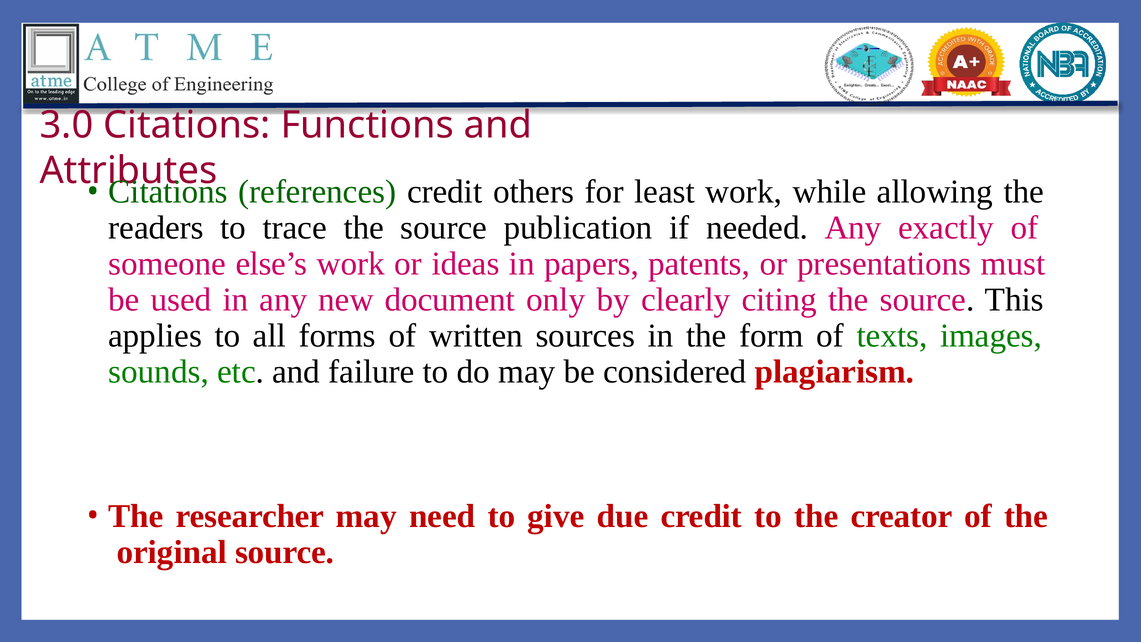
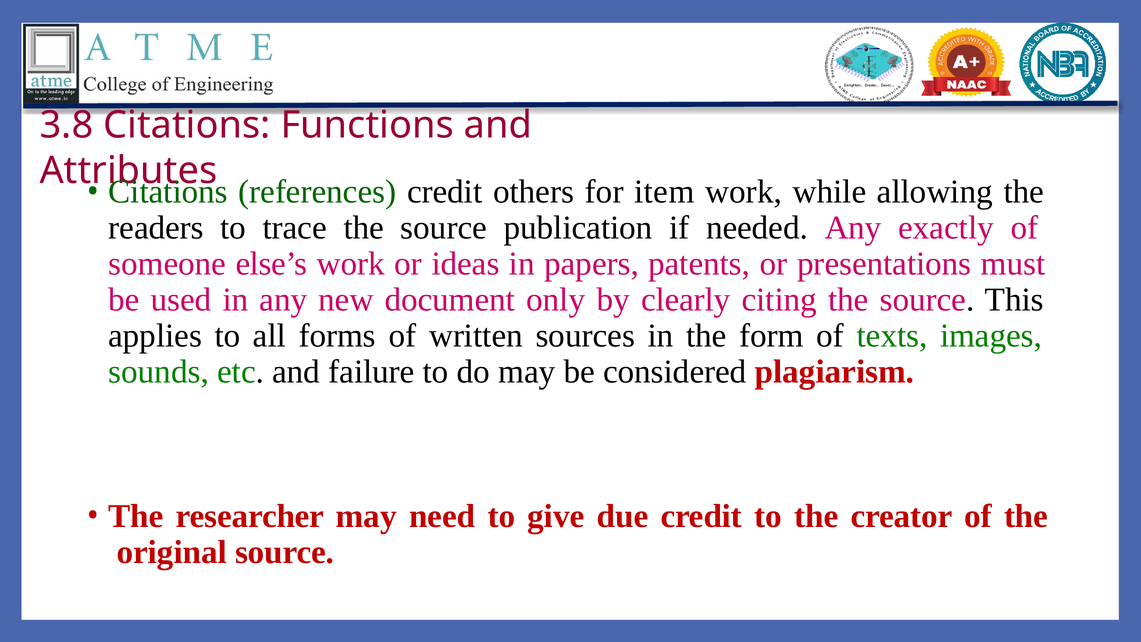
3.0: 3.0 -> 3.8 (67, 125)
least: least -> item (664, 192)
